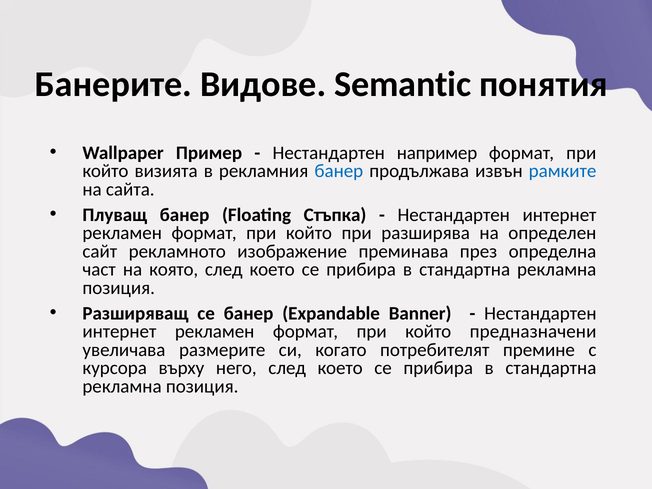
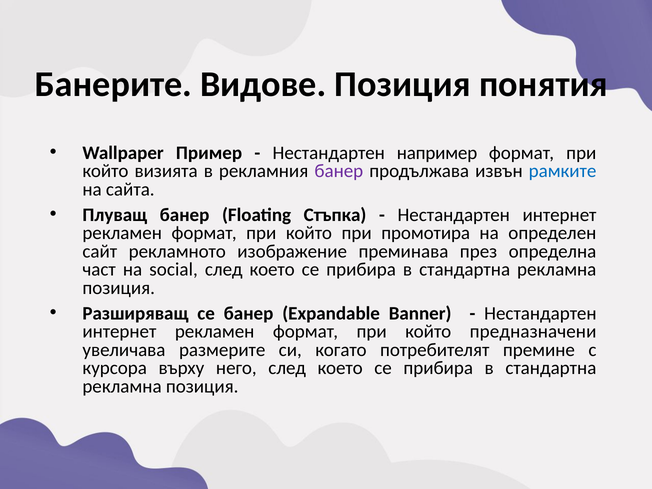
Видове Semantic: Semantic -> Позиция (403, 84)
банер colour: blue -> purple (339, 171)
разширява: разширява -> промотира (426, 233)
която: която -> social (174, 270)
